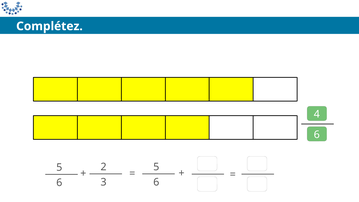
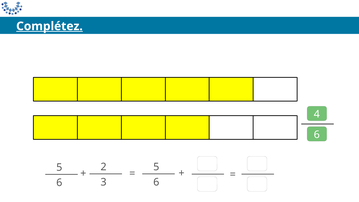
Complétez underline: none -> present (49, 26)
